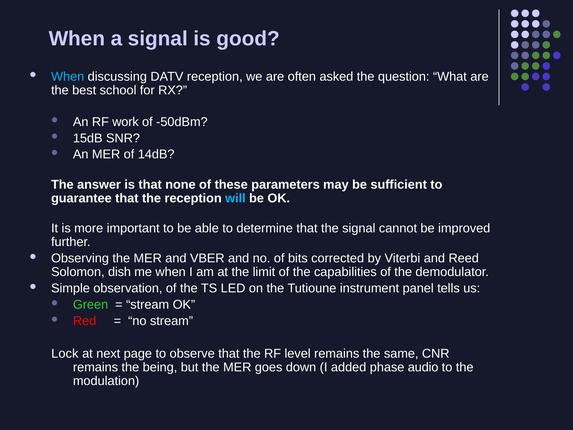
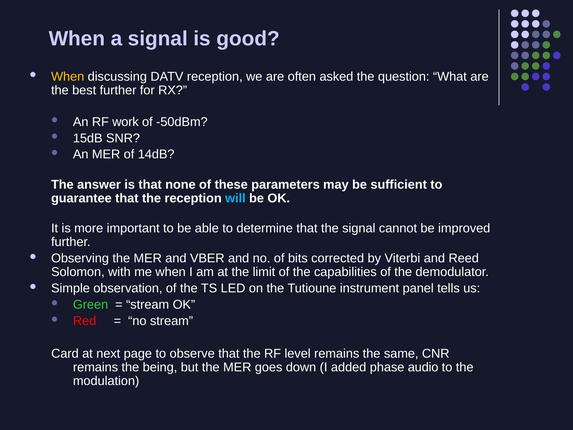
When colour: light blue -> yellow (68, 76)
best school: school -> further (118, 90)
dish: dish -> with (119, 272)
Lock: Lock -> Card (65, 353)
